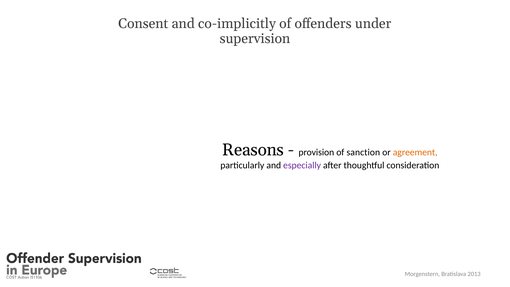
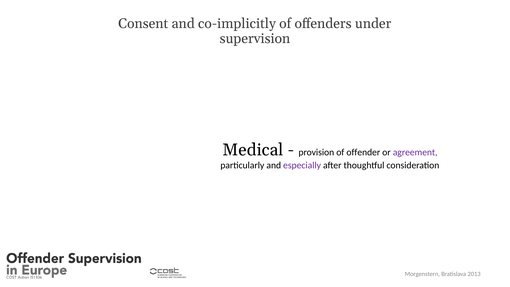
Reasons: Reasons -> Medical (253, 150)
sanction: sanction -> offender (363, 152)
agreement colour: orange -> purple (415, 152)
